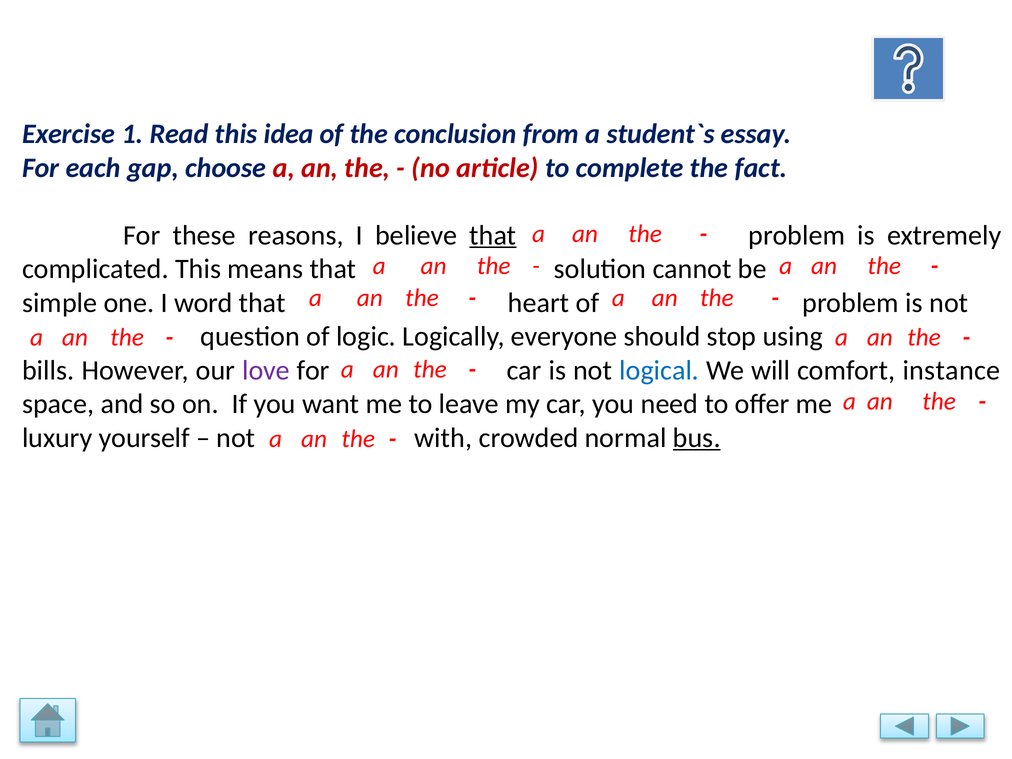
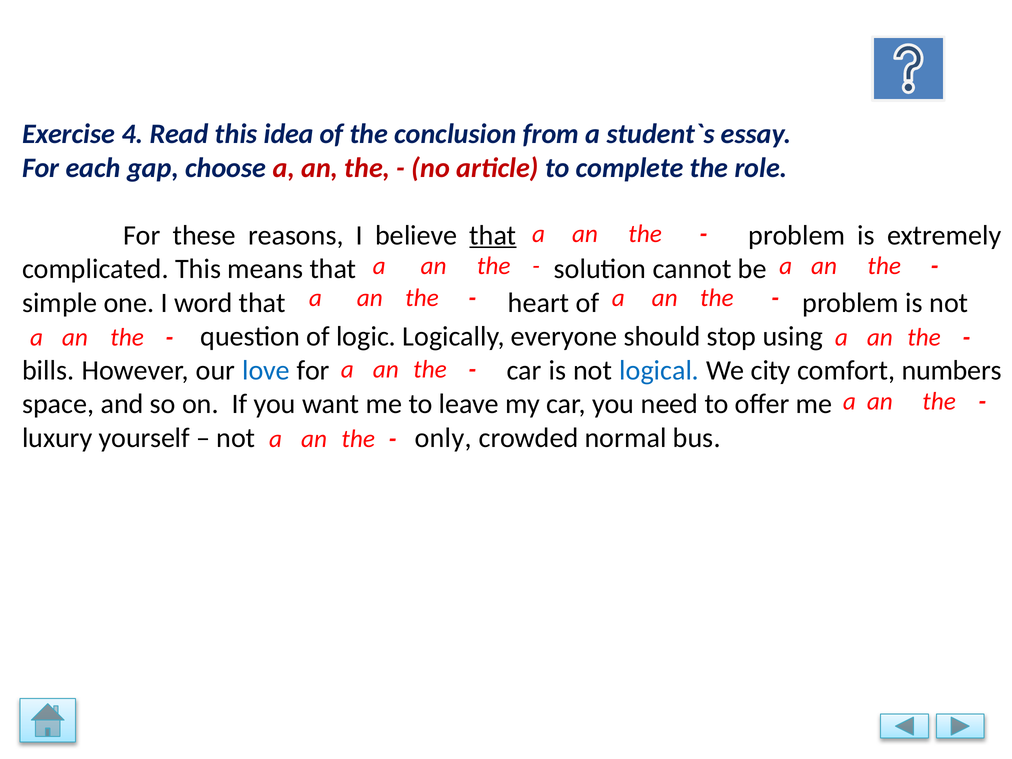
1: 1 -> 4 (132, 134)
fact: fact -> role (761, 168)
love colour: purple -> blue (266, 370)
will: will -> city (771, 370)
instance: instance -> numbers (952, 370)
with: with -> only (443, 438)
bus underline: present -> none (697, 438)
